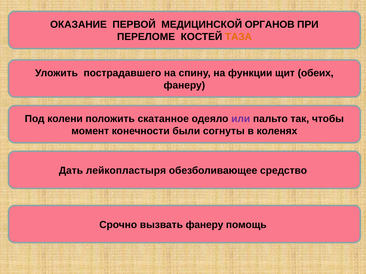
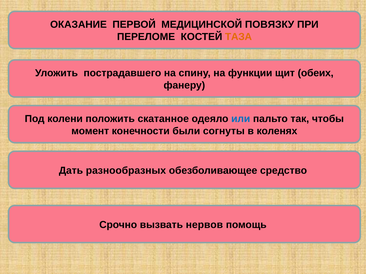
ОРГАНОВ: ОРГАНОВ -> ПОВЯЗКУ (270, 25)
или colour: purple -> blue (241, 119)
лейкопластыря: лейкопластыря -> разнообразных (126, 171)
вызвать фанеру: фанеру -> нервов (204, 225)
